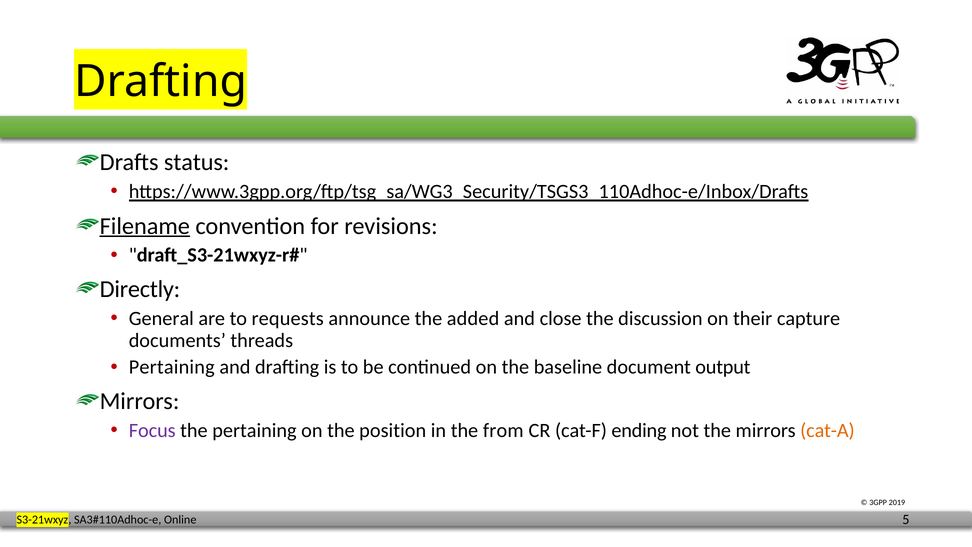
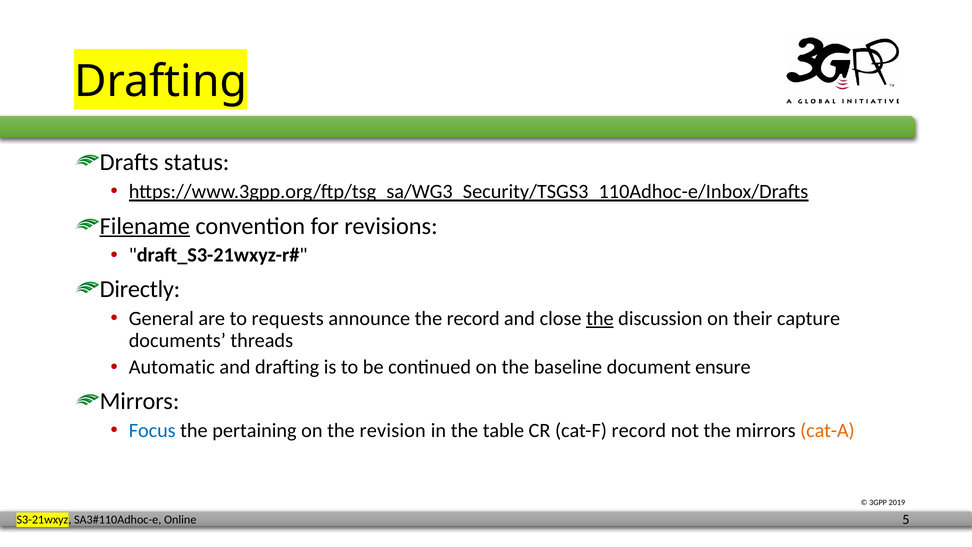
the added: added -> record (473, 318)
the underline: none -> present (600, 318)
Pertaining: Pertaining -> Automatic (172, 367)
output: output -> ensure (723, 367)
Focus colour: purple -> blue (152, 430)
position: position -> revision (393, 430)
from: from -> table (503, 430)
cat-F ending: ending -> record (639, 430)
